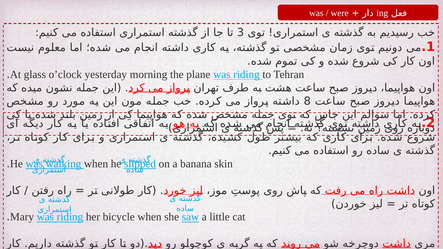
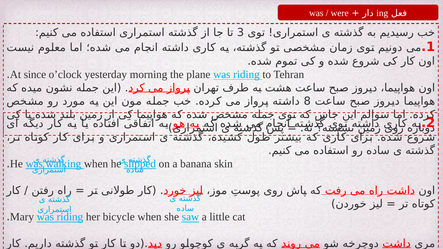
glass: glass -> since (35, 75)
